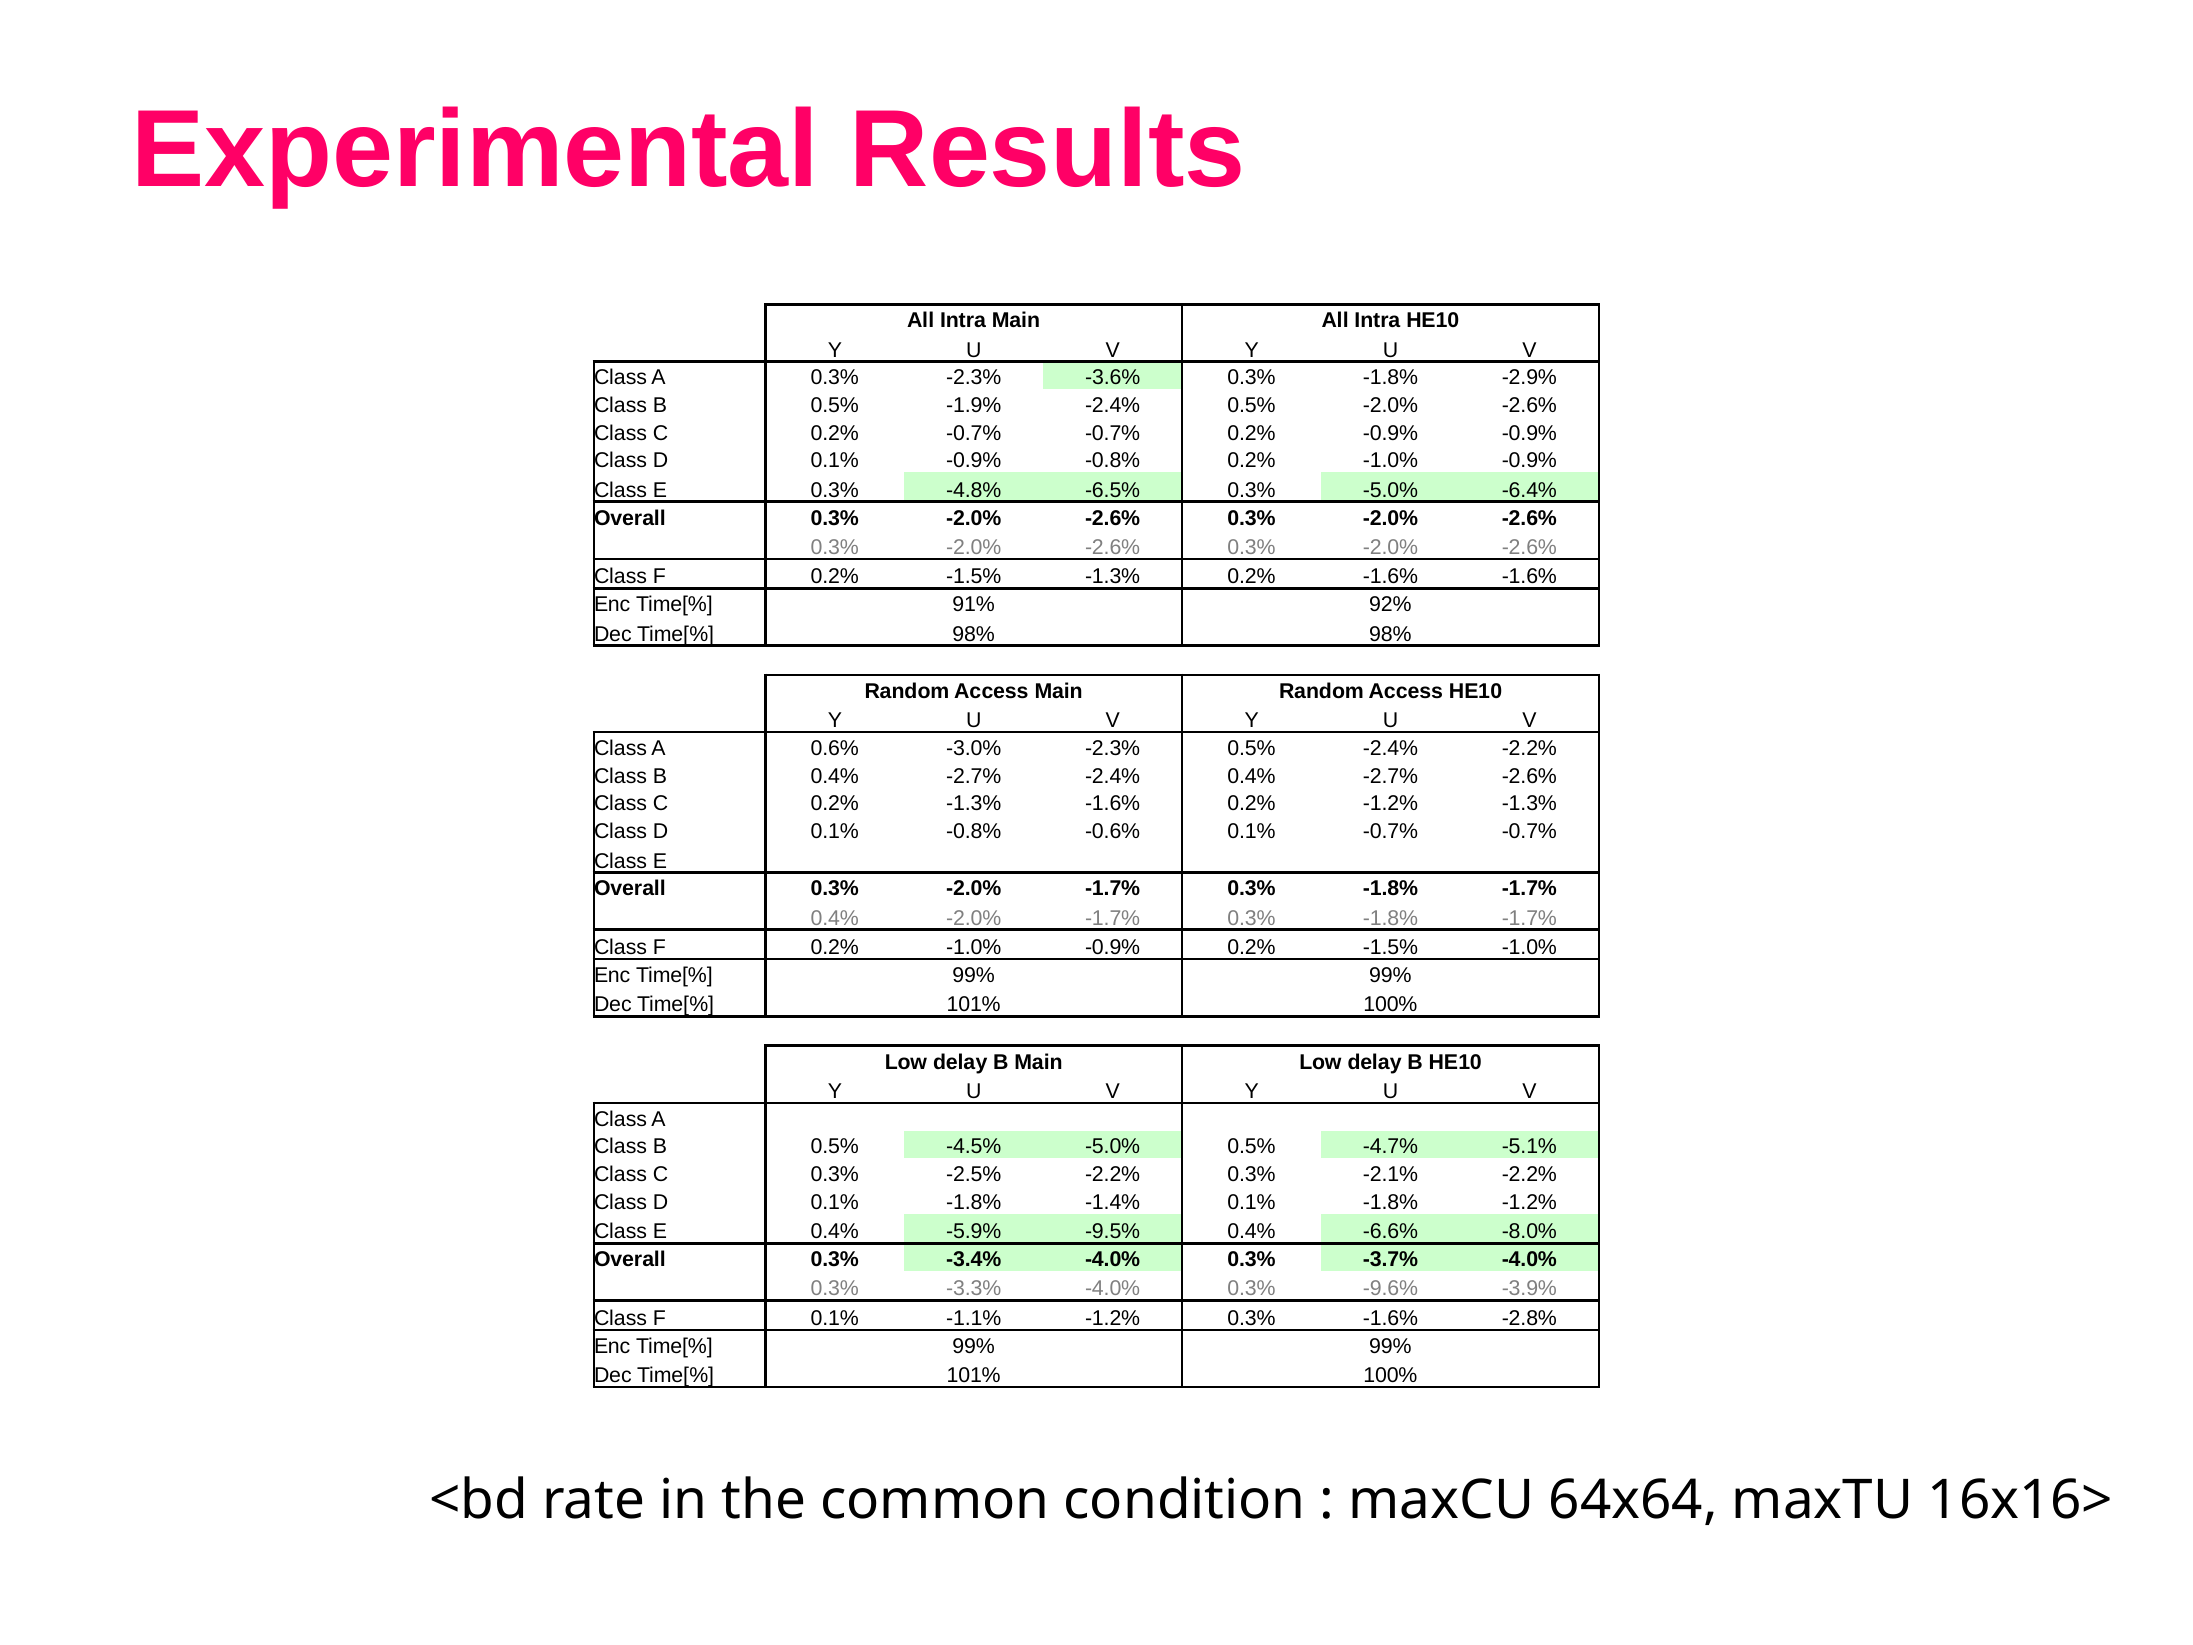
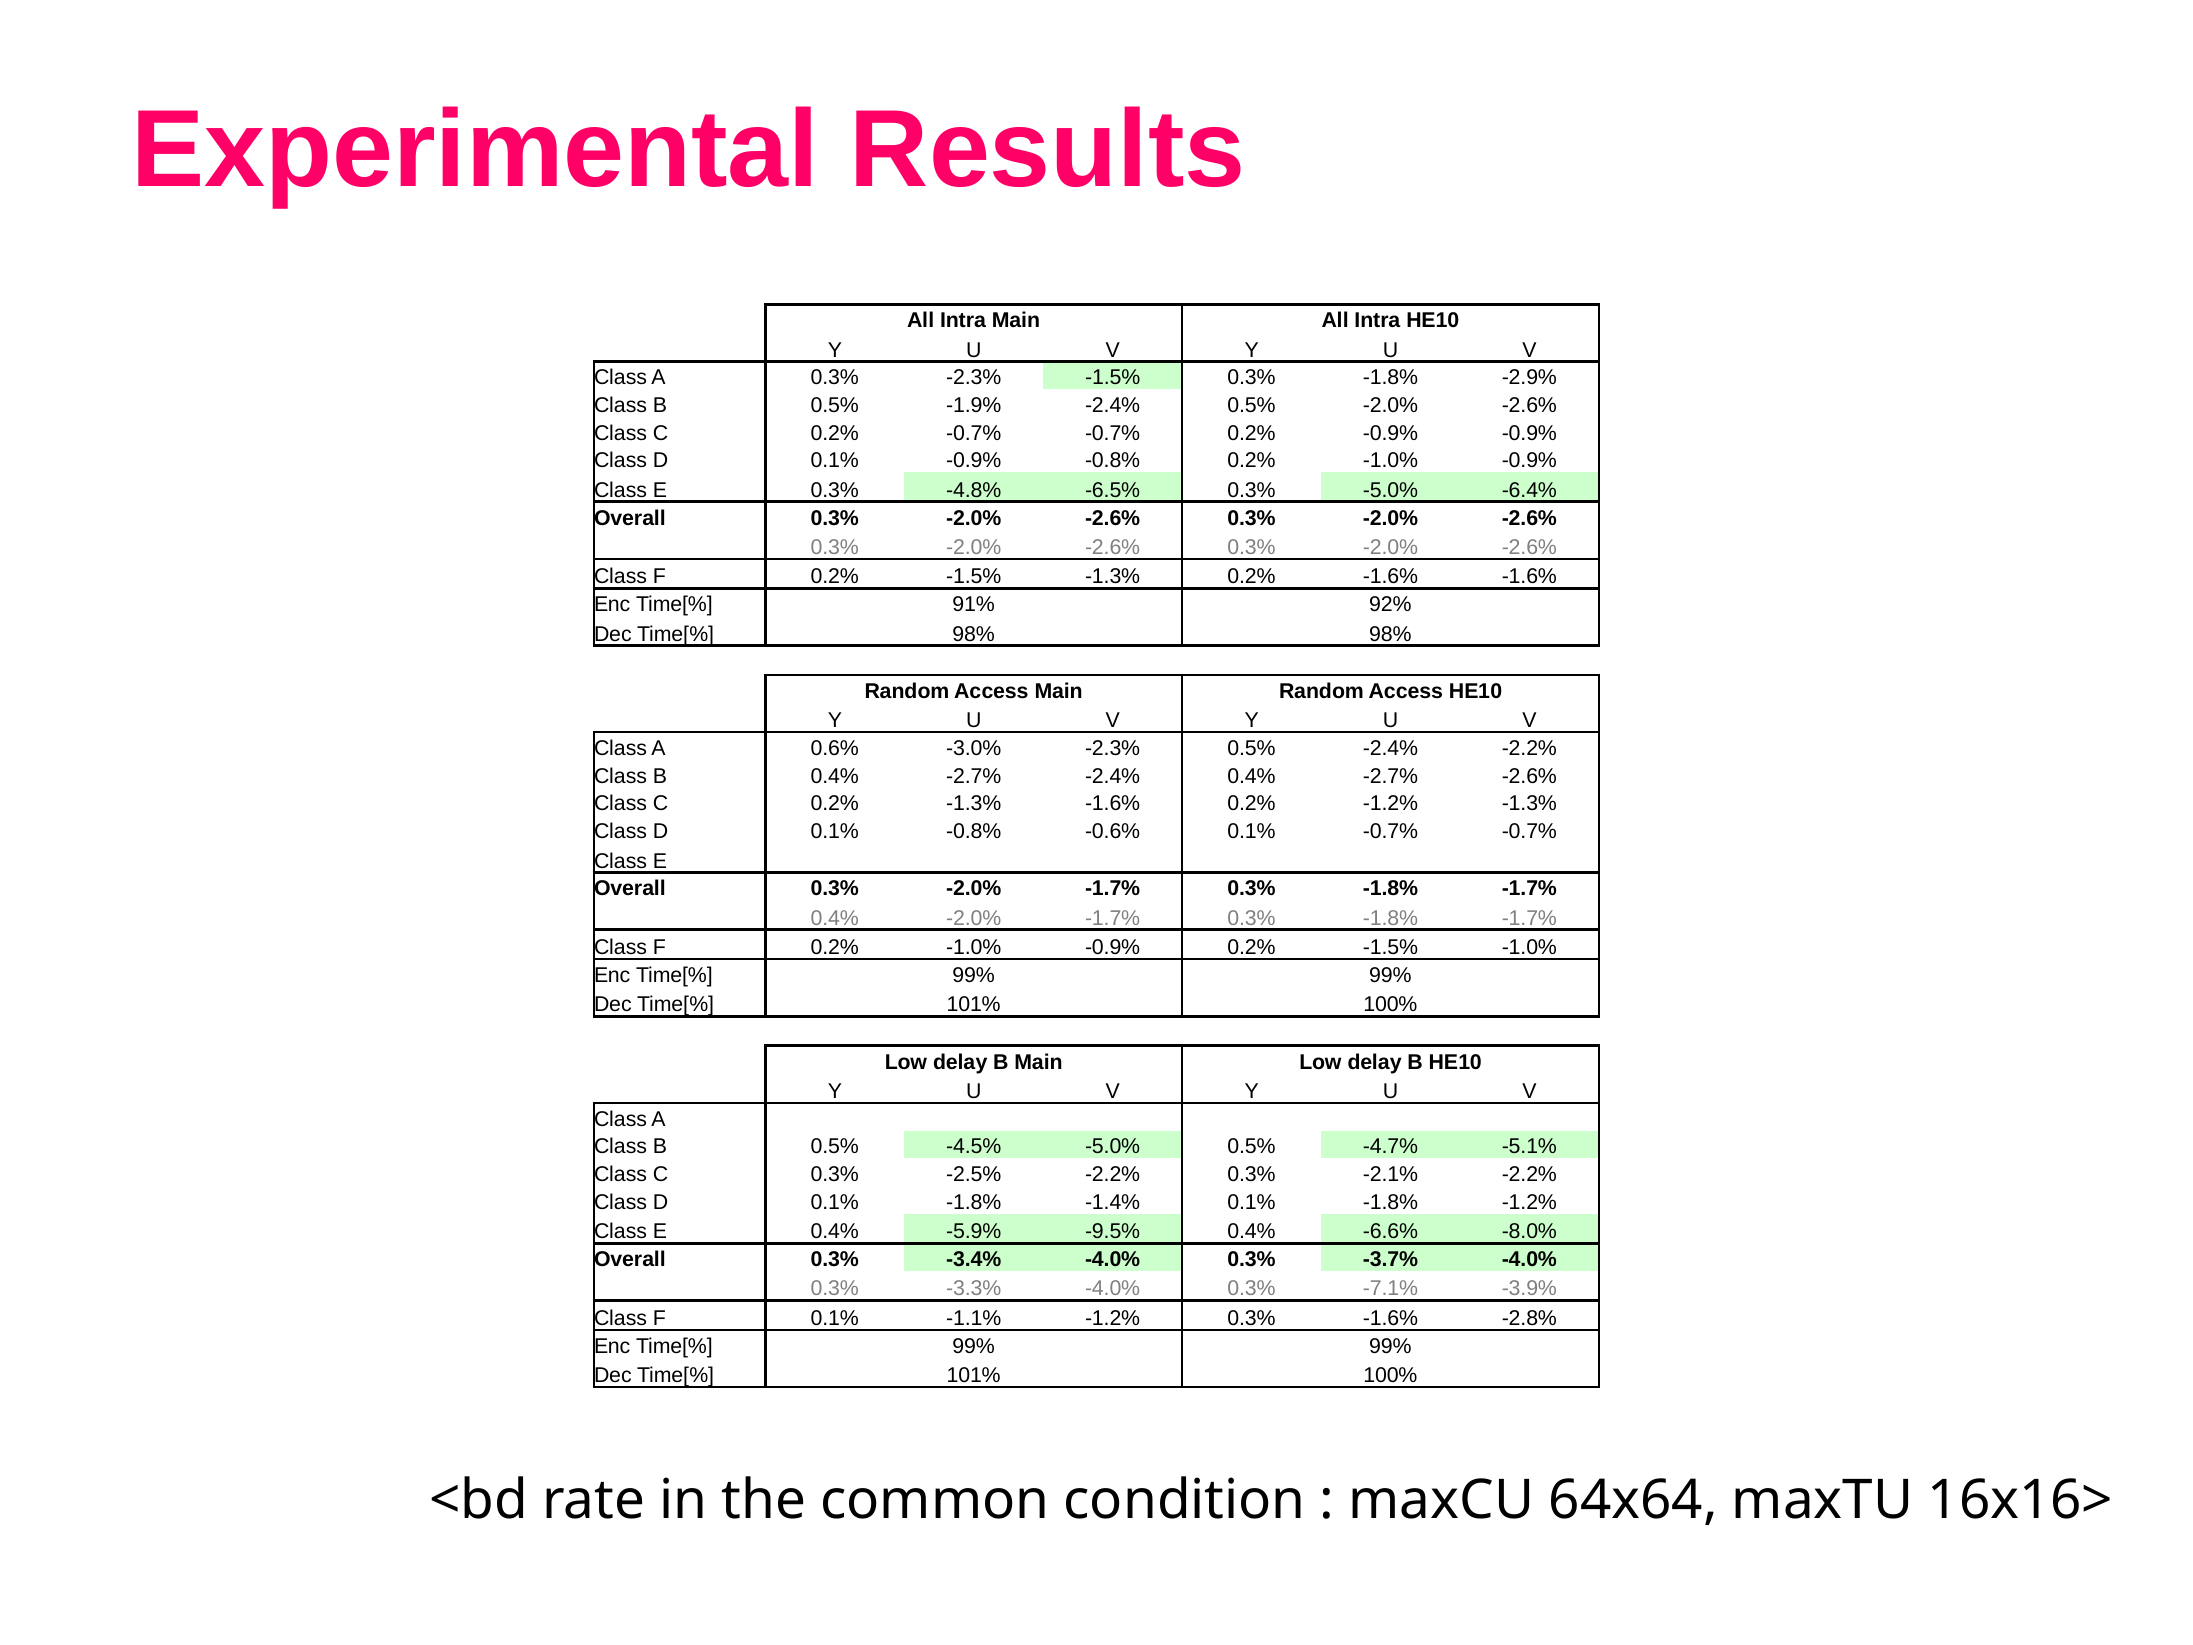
-2.3% -3.6%: -3.6% -> -1.5% (1113, 378)
-9.6%: -9.6% -> -7.1% (1390, 1289)
